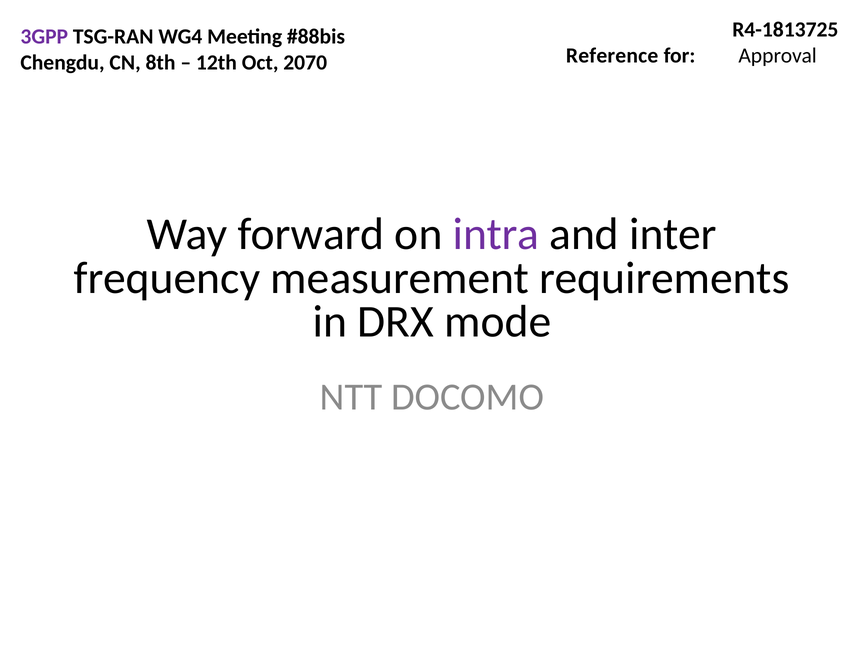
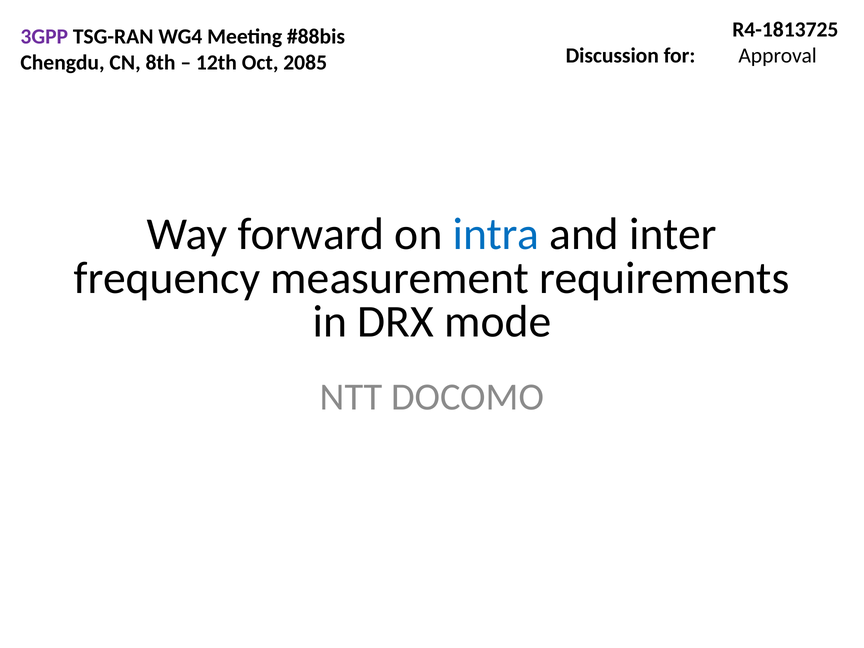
Reference: Reference -> Discussion (612, 56)
2070: 2070 -> 2085 (305, 62)
intra colour: purple -> blue (496, 234)
